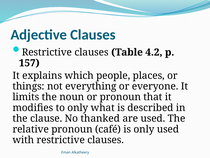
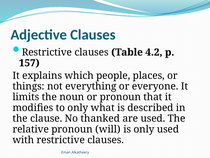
café: café -> will (108, 129)
